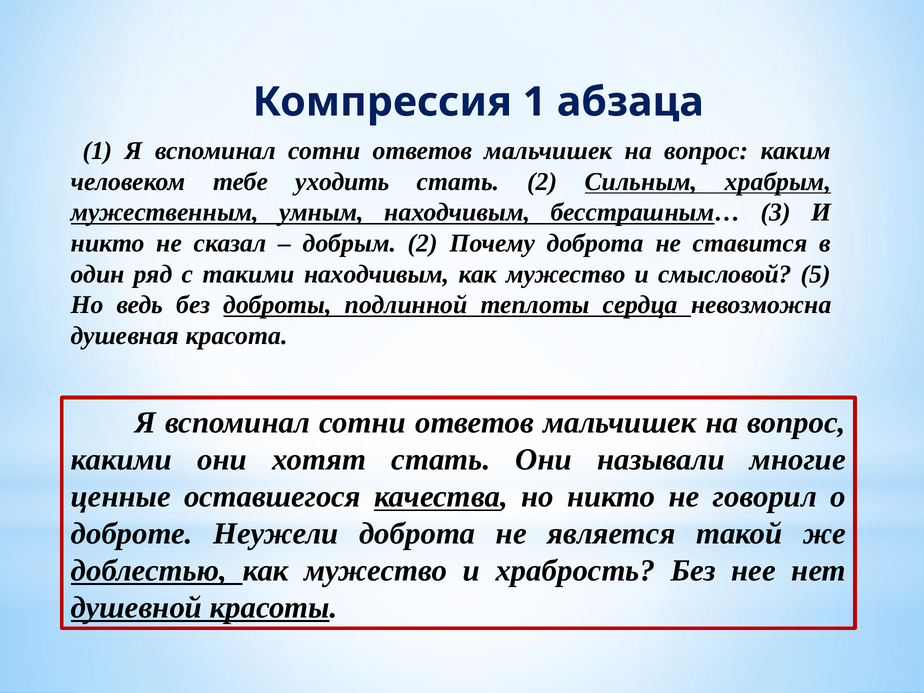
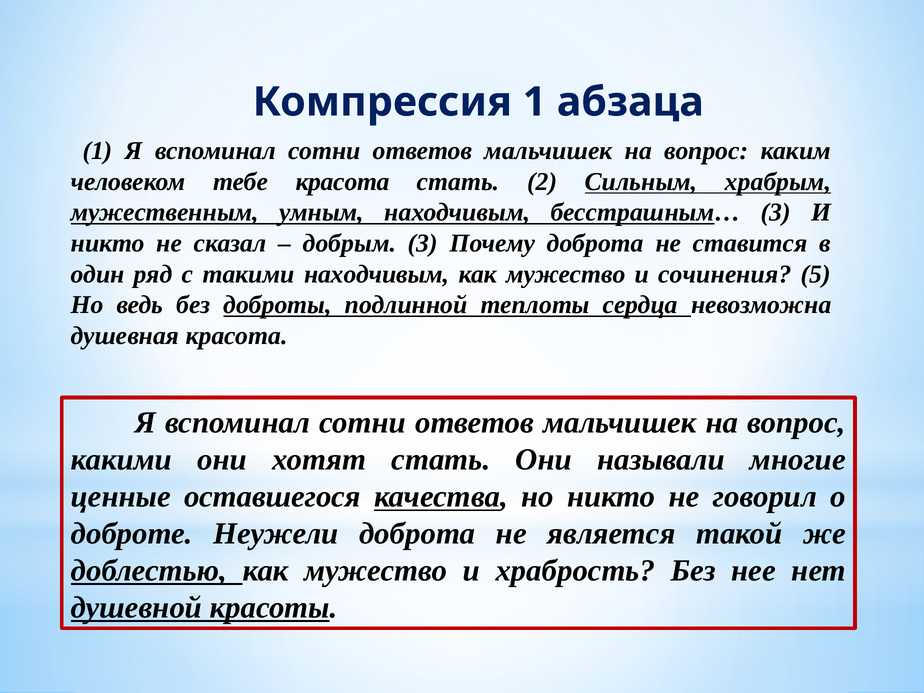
тебе уходить: уходить -> красота (343, 182)
добрым 2: 2 -> 3 (423, 243)
смысловой: смысловой -> сочинения (725, 274)
